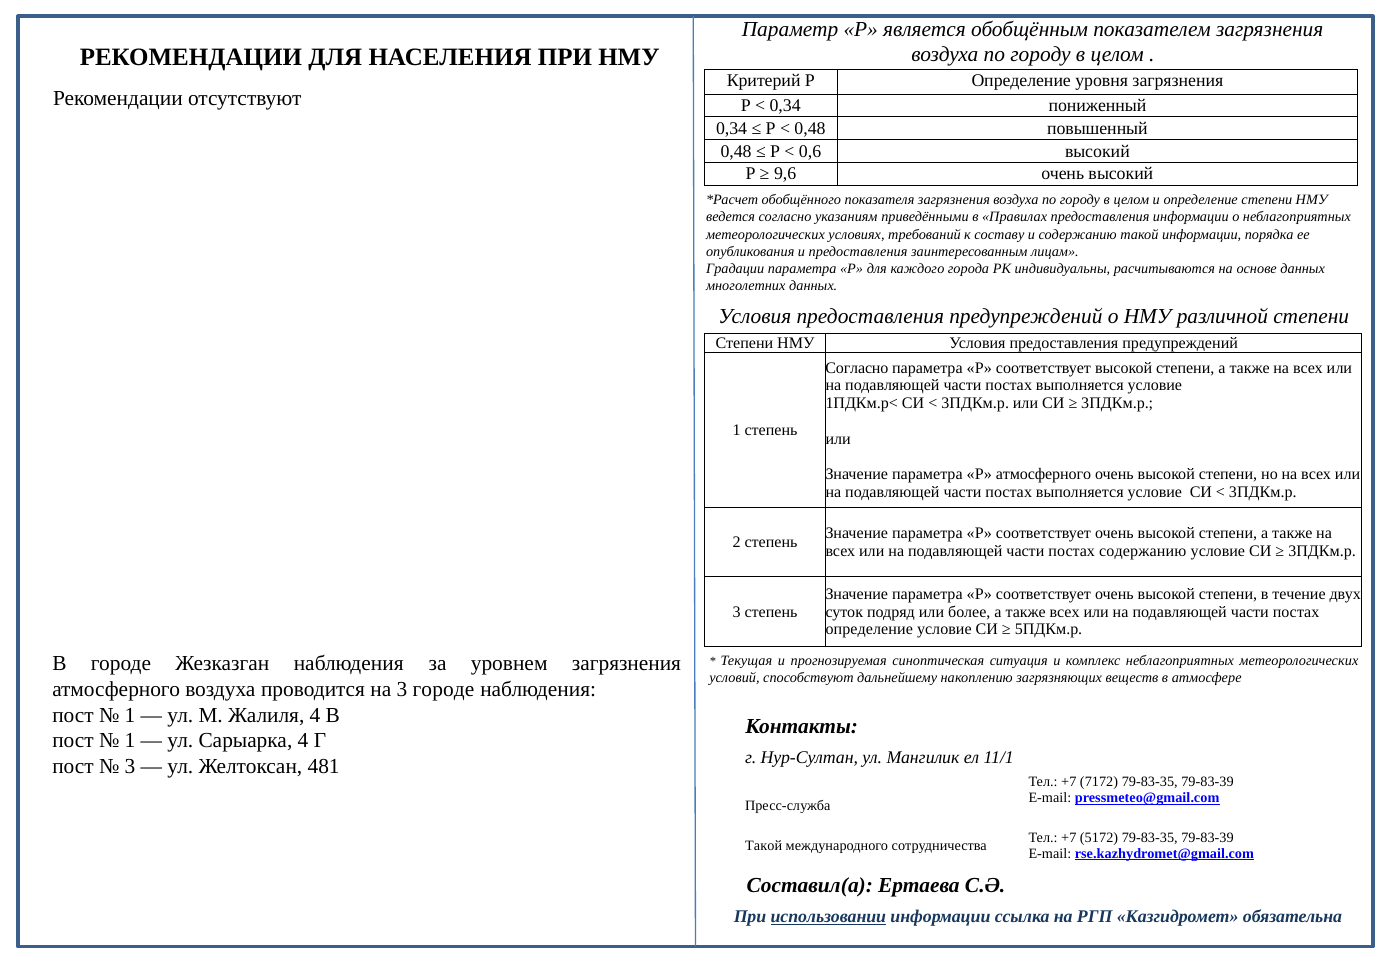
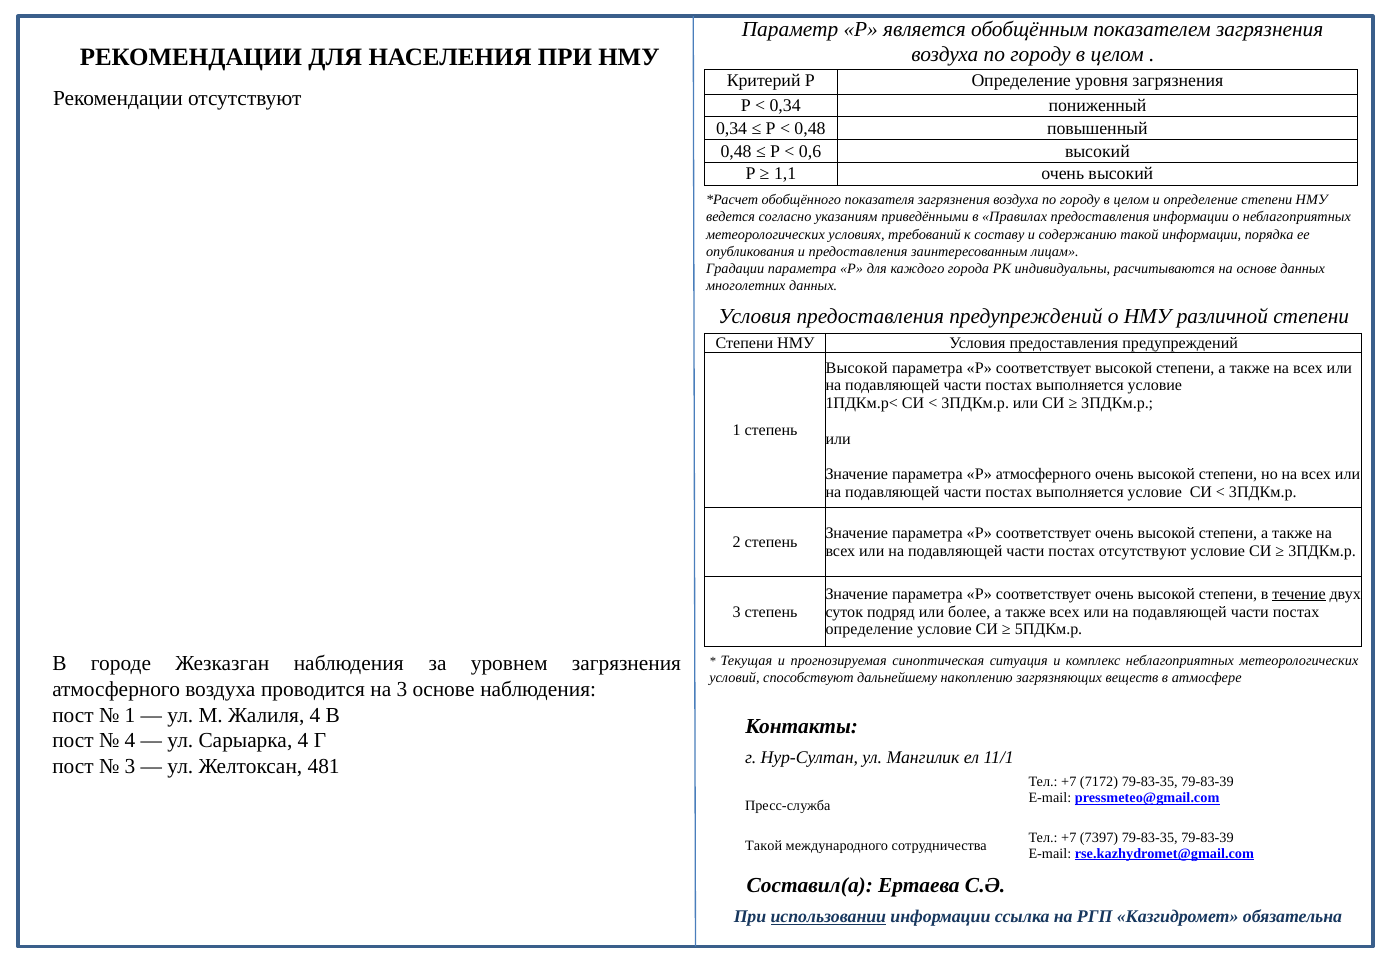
9,6: 9,6 -> 1,1 (785, 174)
Согласно: Согласно -> Высокой (857, 368)
постах содержанию: содержанию -> отсутствуют (1143, 551)
течение underline: none -> present (1299, 594)
3 городе: городе -> основе (444, 690)
1: 1 -> 4 (130, 741)
5172: 5172 -> 7397 (1099, 838)
